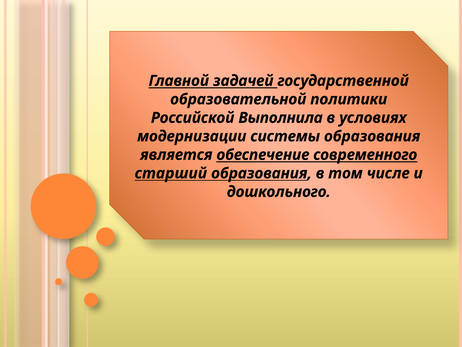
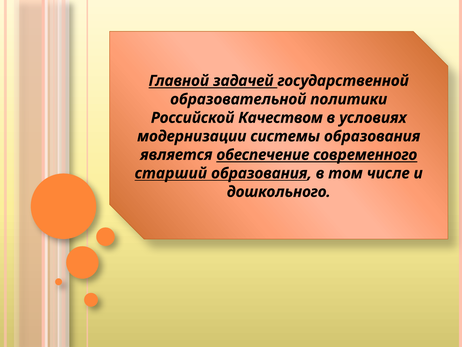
Выполнила: Выполнила -> Качеством (281, 118)
